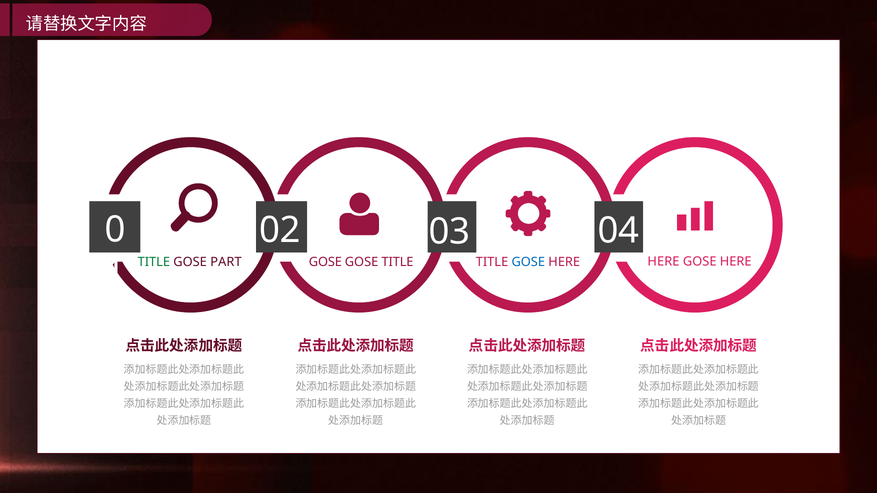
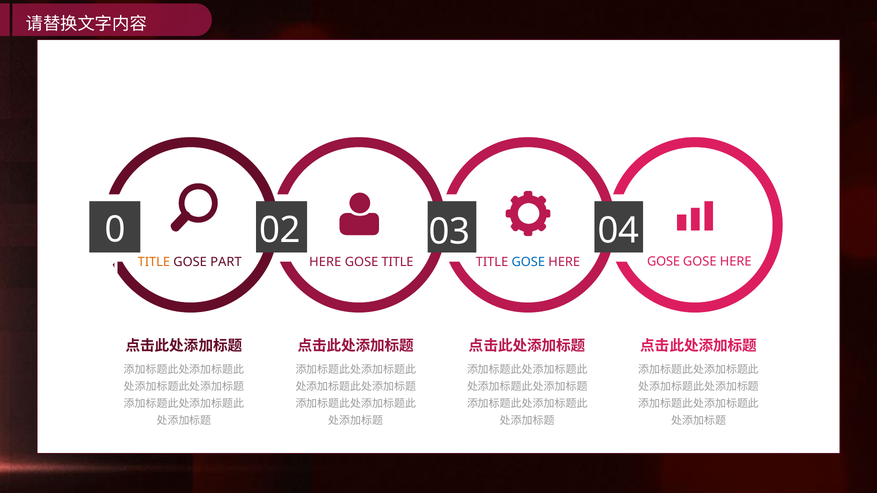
HERE: HERE -> GOSE (664, 262)
GOSE: GOSE -> HERE (325, 262)
TITLE colour: green -> orange (154, 262)
